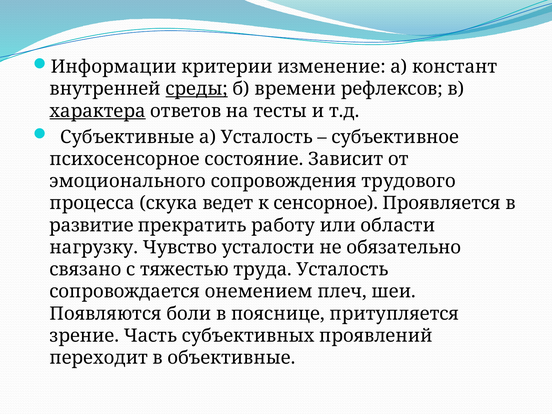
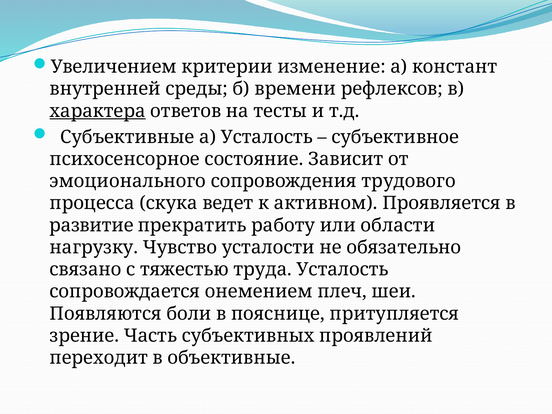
Информации: Информации -> Увеличением (114, 67)
среды underline: present -> none (197, 89)
сенсорное: сенсорное -> активном (326, 203)
